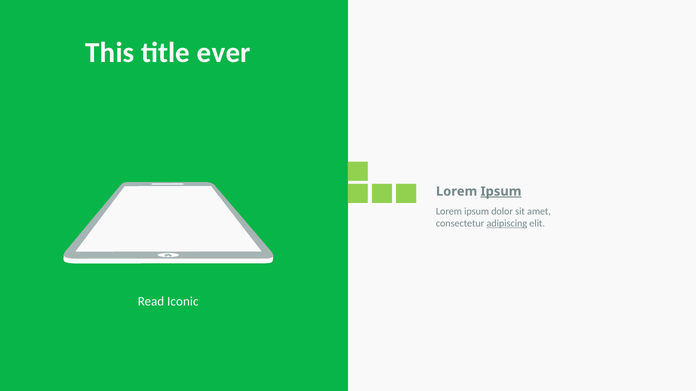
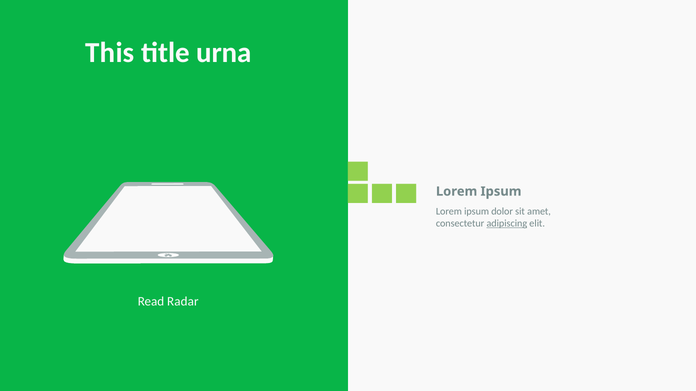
ever: ever -> urna (224, 53)
Ipsum underline: present -> none (501, 192)
Iconic: Iconic -> Radar (183, 302)
